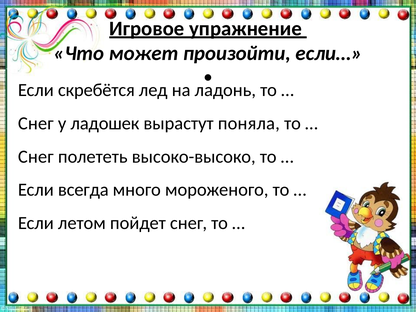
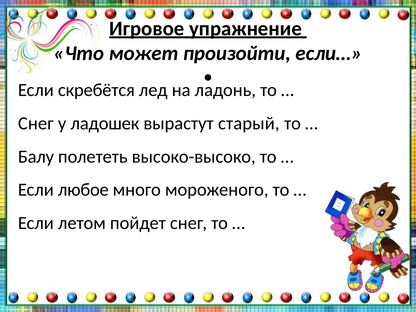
поняла: поняла -> старый (249, 123)
Снег: Снег -> Балу (36, 157)
всегда: всегда -> любое (83, 190)
